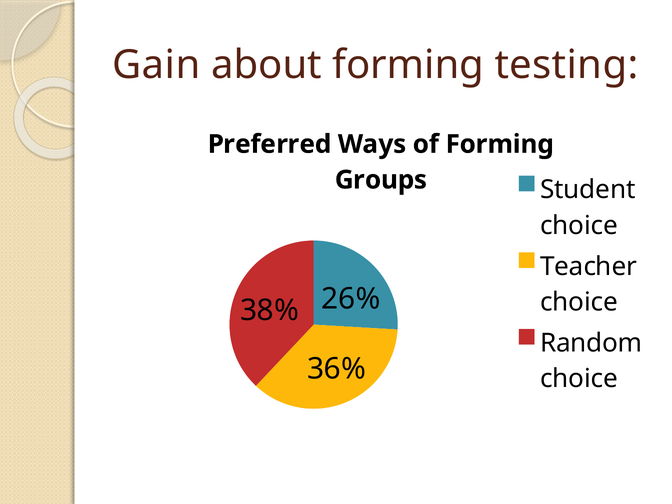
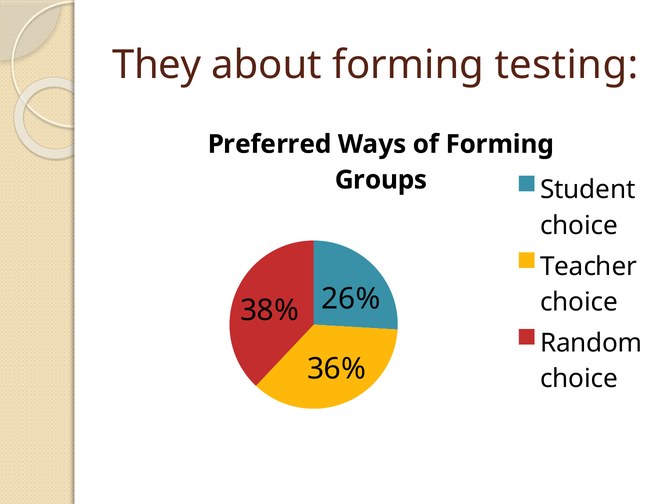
Gain: Gain -> They (157, 65)
